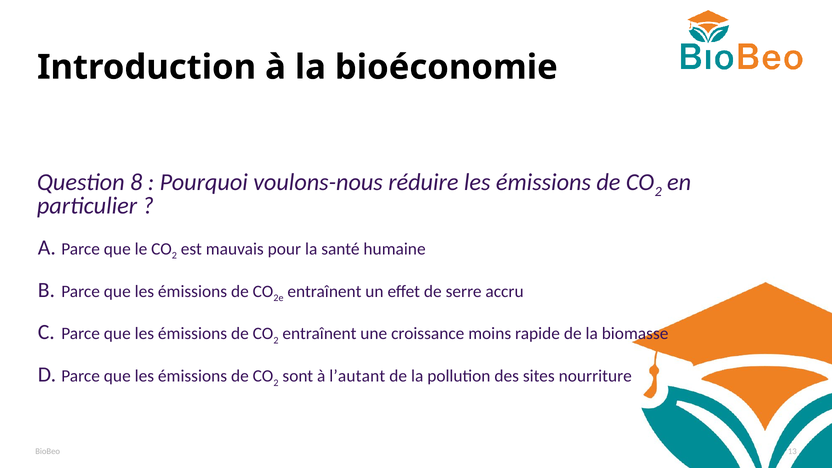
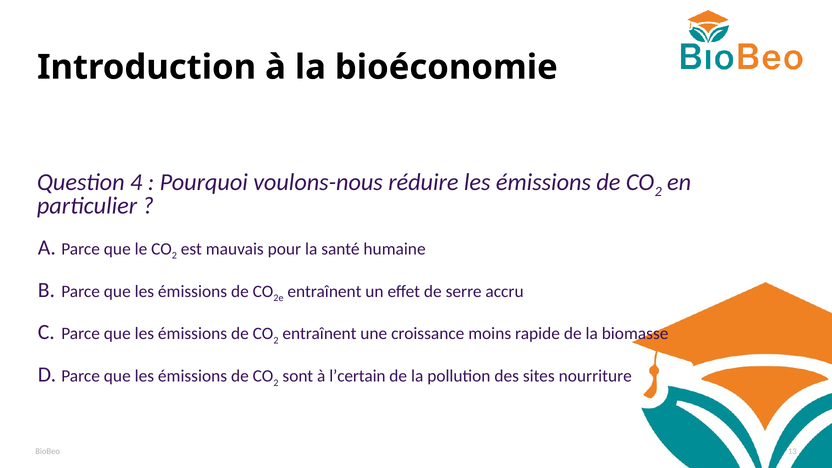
8: 8 -> 4 (136, 182)
l’autant: l’autant -> l’certain (357, 376)
